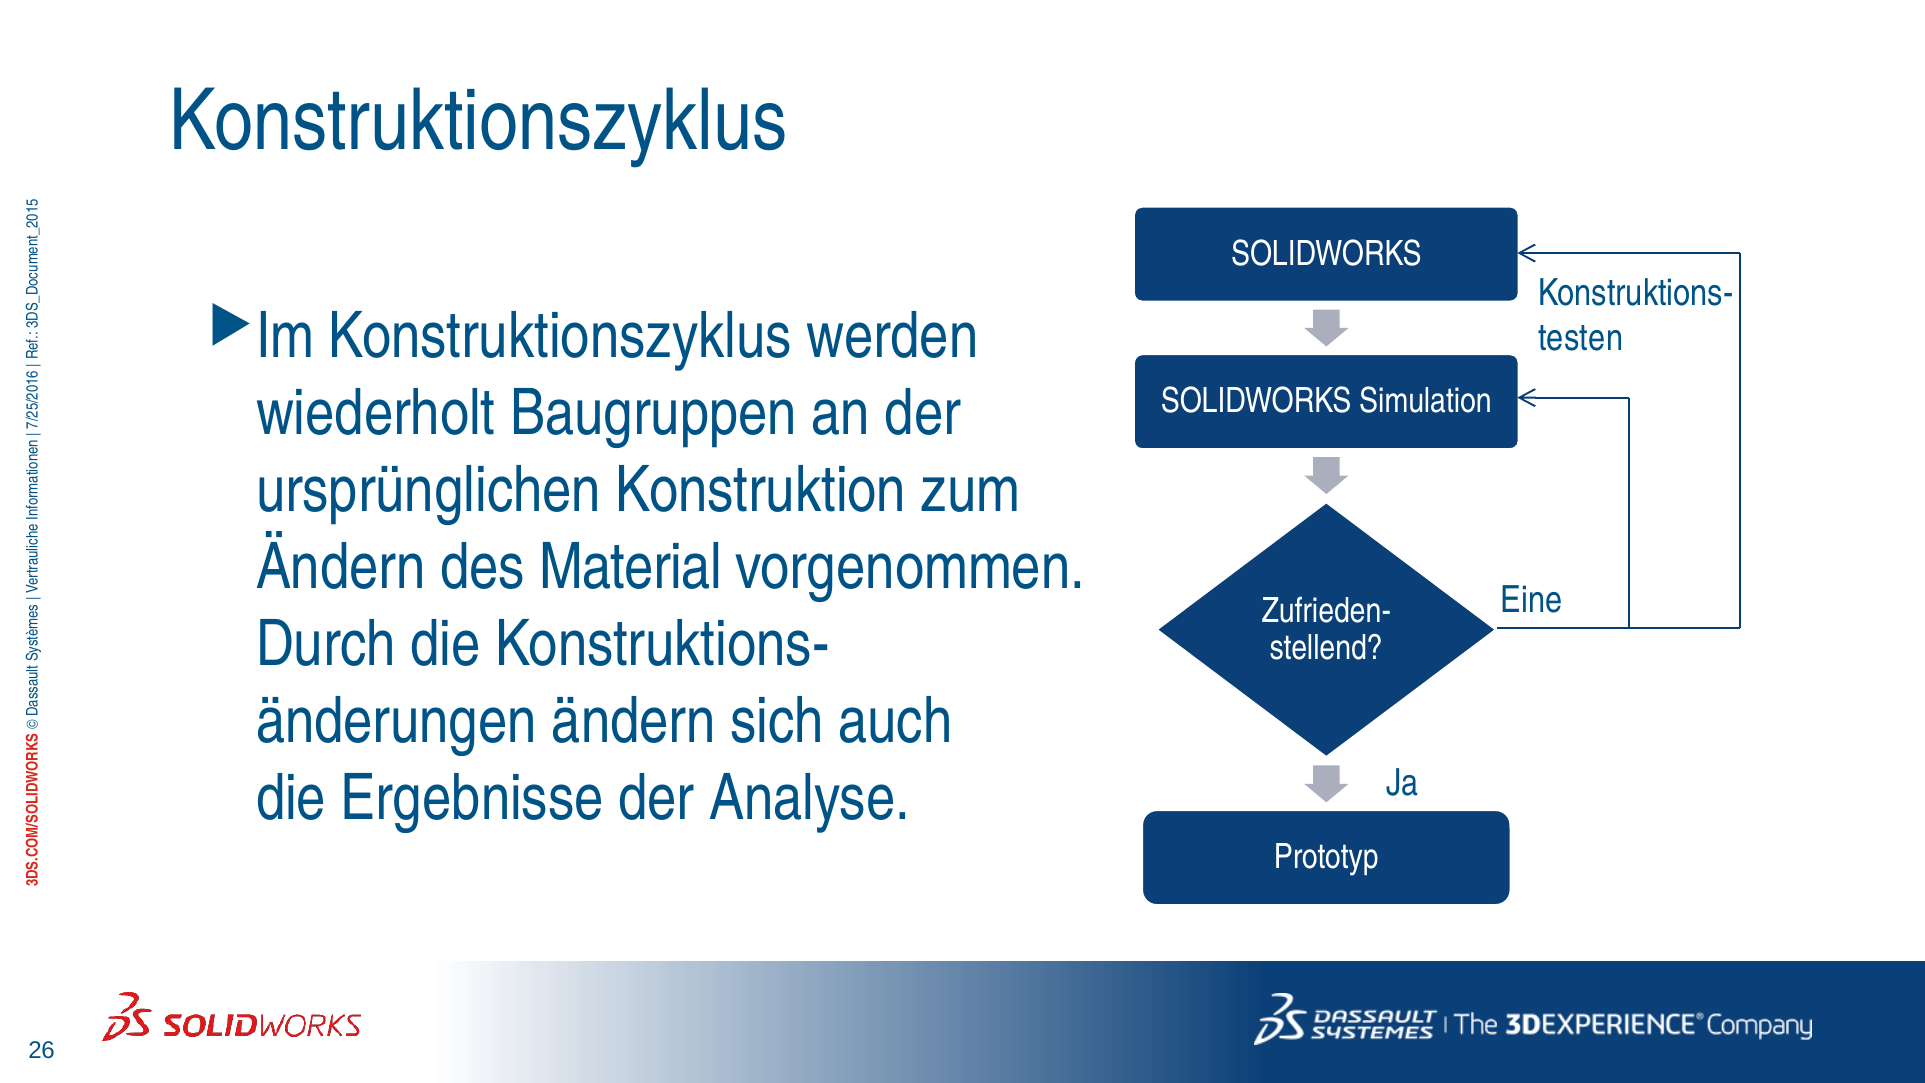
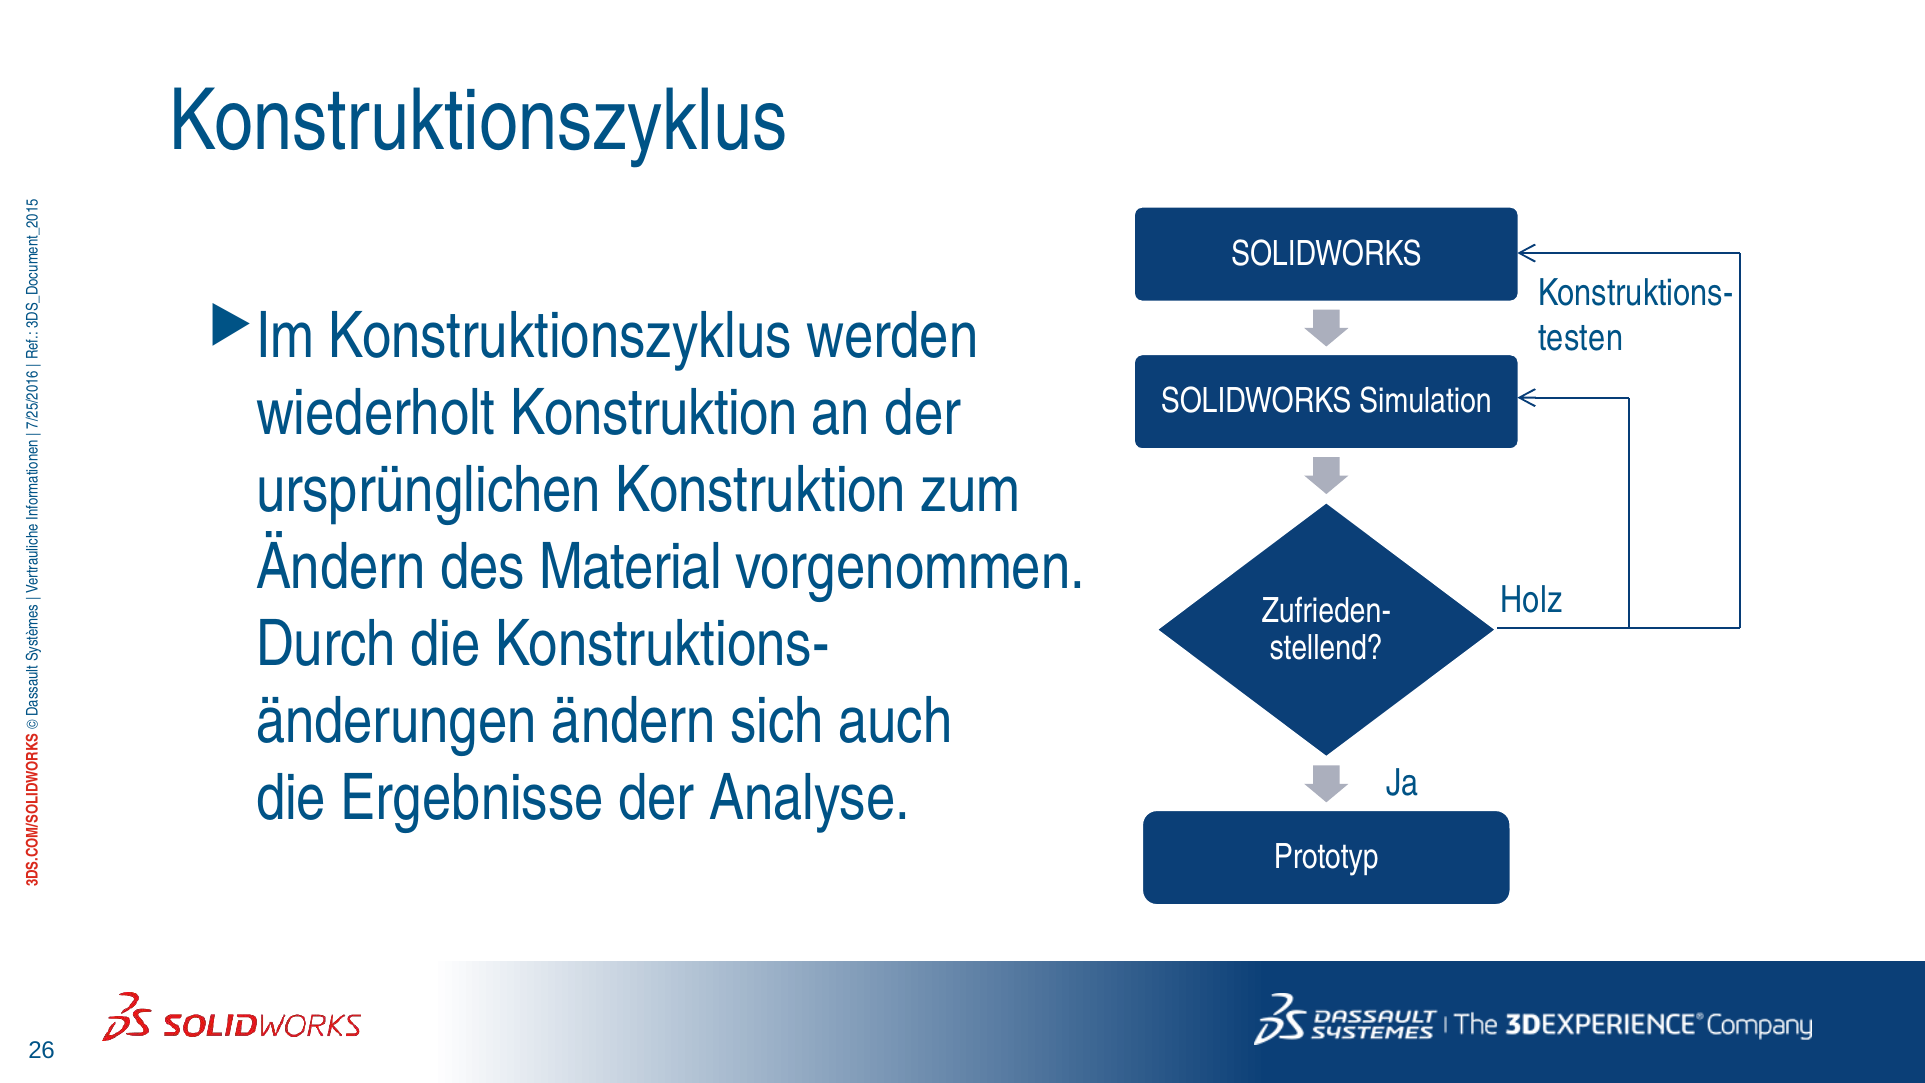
wiederholt Baugruppen: Baugruppen -> Konstruktion (654, 413)
Eine: Eine -> Holz (1531, 600)
